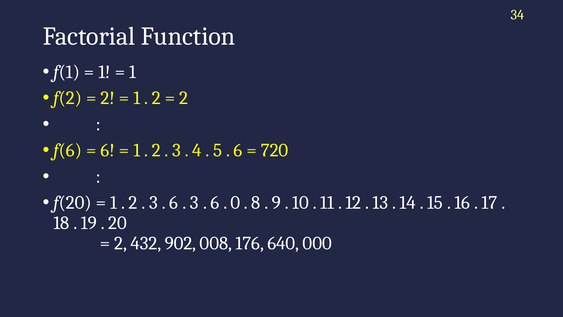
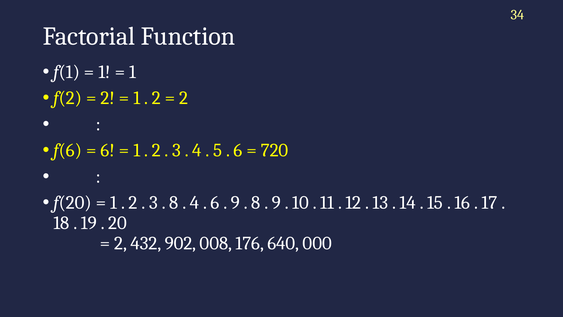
6: 6 -> 8 (174, 203)
3: 3 -> 4 (195, 203)
0: 0 -> 9 (235, 203)
